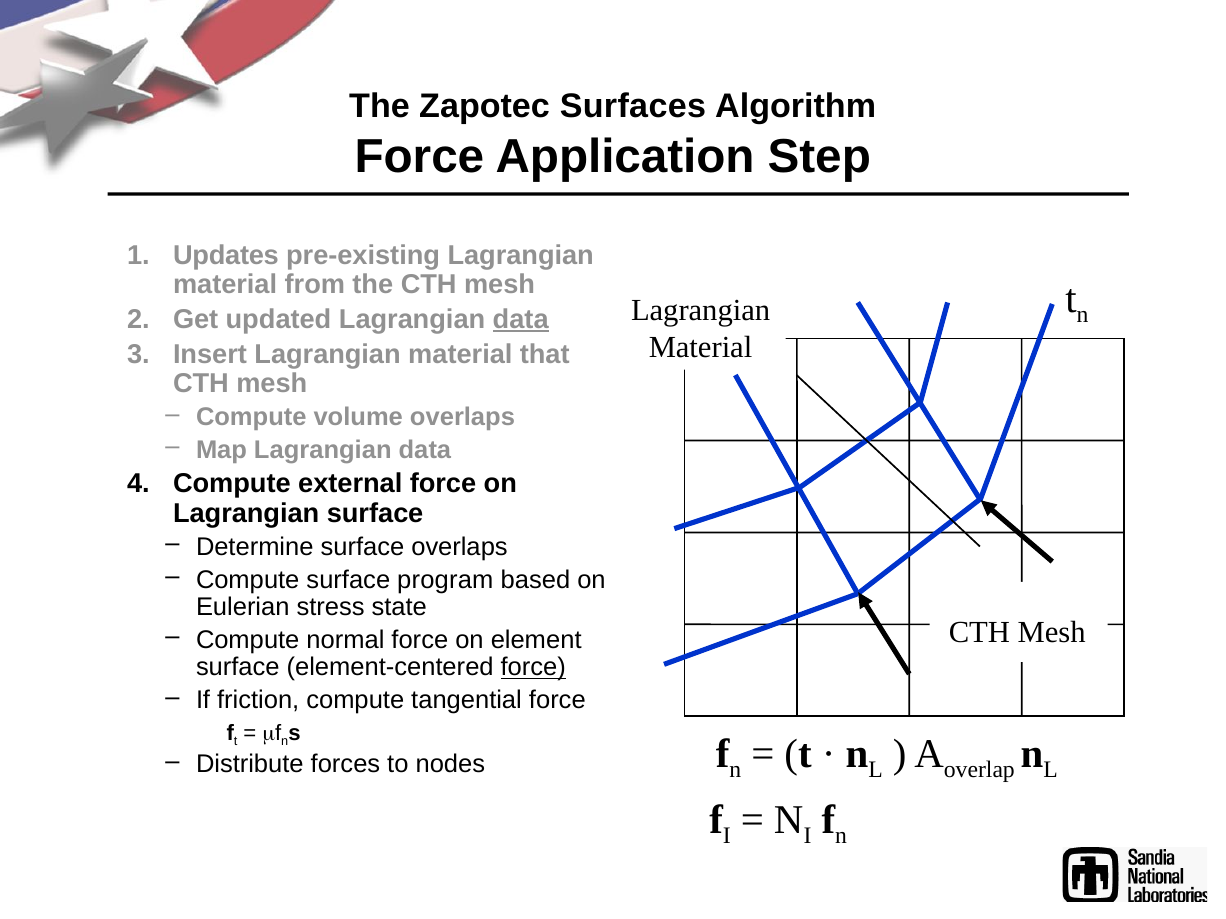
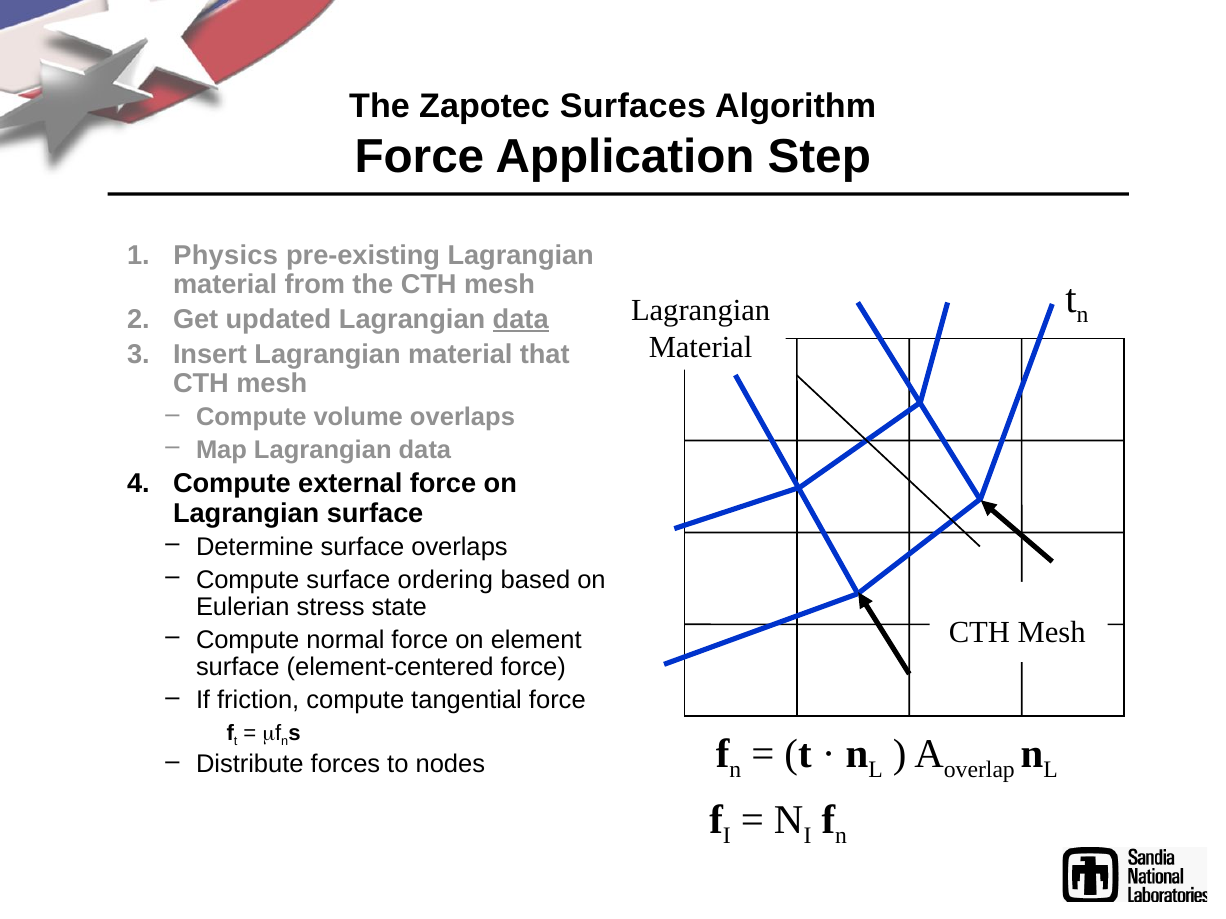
Updates: Updates -> Physics (226, 255)
program: program -> ordering (445, 580)
force underline: present -> none (533, 668)
